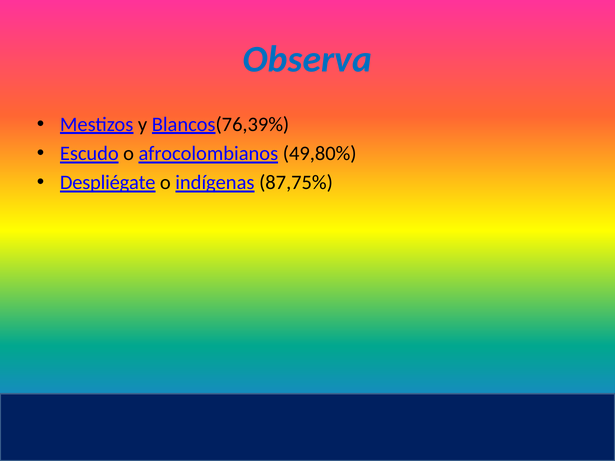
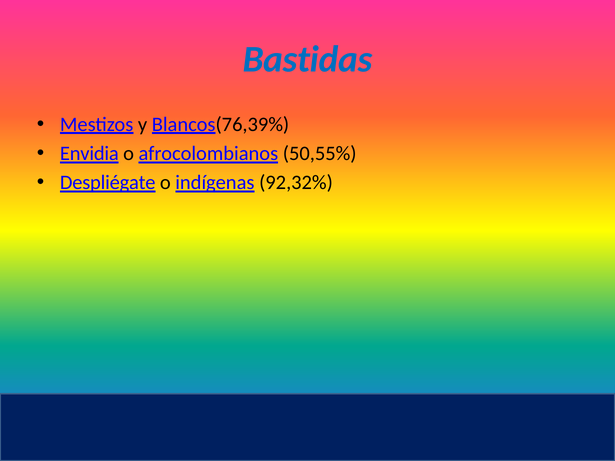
Observa: Observa -> Bastidas (308, 60)
Escudo: Escudo -> Envidia (89, 154)
49,80%: 49,80% -> 50,55% (320, 154)
87,75%: 87,75% -> 92,32% (296, 183)
